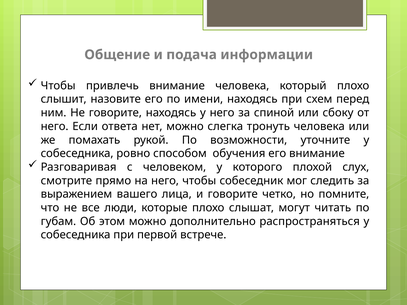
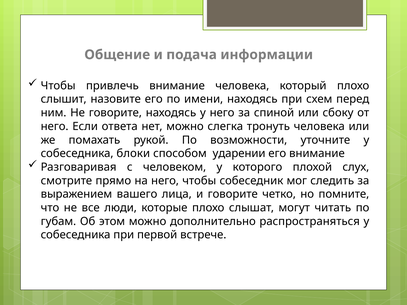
ровно: ровно -> блоки (133, 154)
обучения: обучения -> ударении (239, 154)
